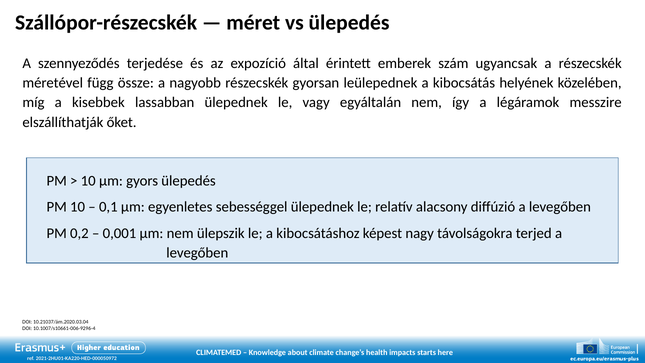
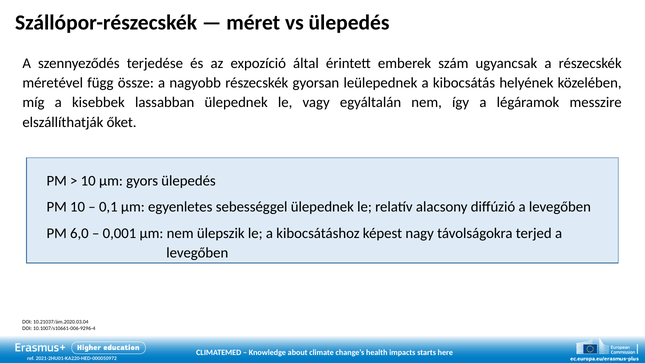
0,2: 0,2 -> 6,0 (79, 233)
